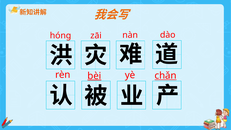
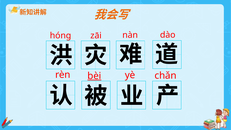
chǎn underline: present -> none (166, 76)
